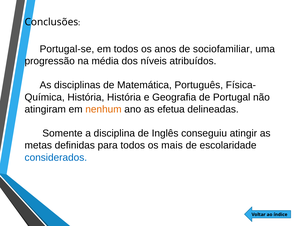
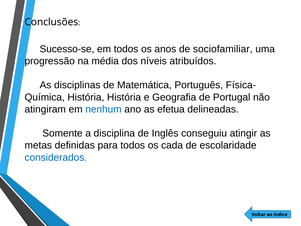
Portugal-se: Portugal-se -> Sucesso-se (67, 49)
nenhum colour: orange -> blue (103, 109)
mais: mais -> cada (172, 145)
